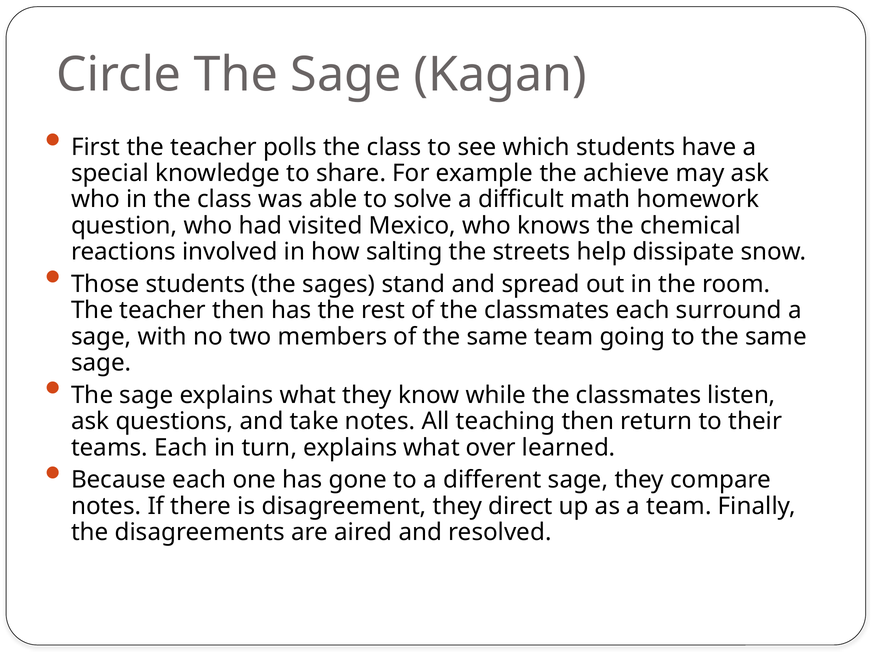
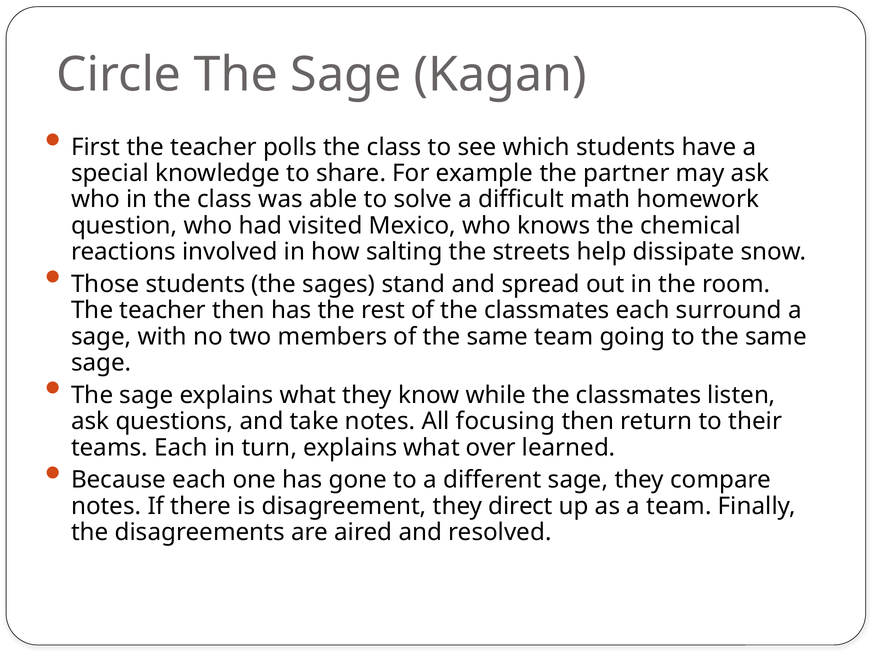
achieve: achieve -> partner (626, 173)
teaching: teaching -> focusing (505, 421)
